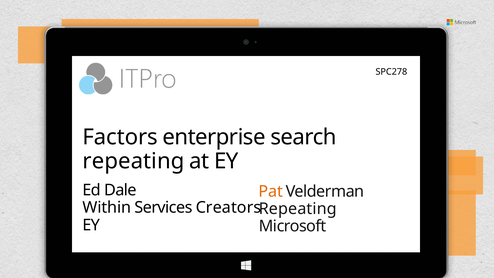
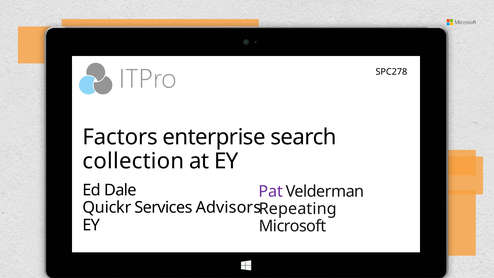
repeating: repeating -> collection (133, 161)
Pat colour: orange -> purple (271, 191)
Within: Within -> Quickr (107, 207)
Creators: Creators -> Advisors (228, 207)
